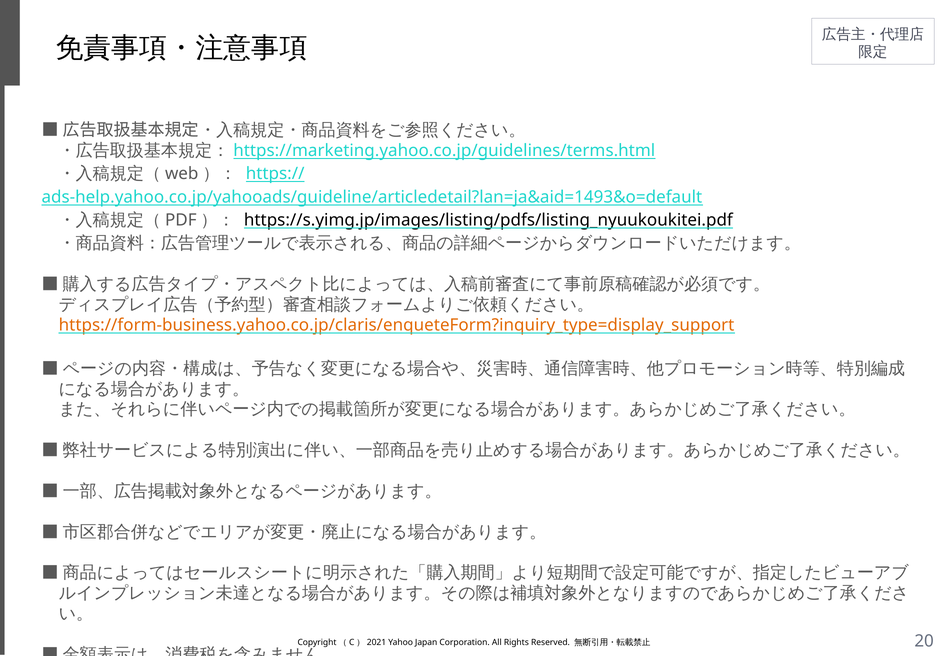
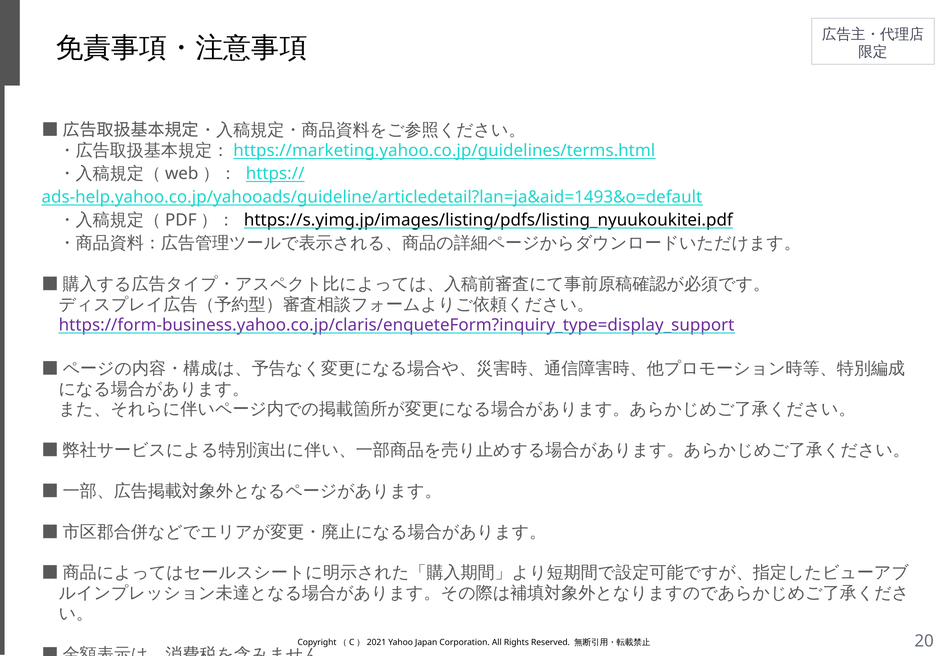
https://form-business.yahoo.co.jp/claris/enqueteForm?inquiry_type=display_support colour: orange -> purple (397, 325)
